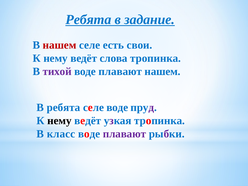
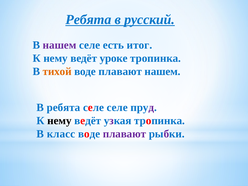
задание: задание -> русский (150, 19)
нашем colour: red -> purple (60, 45)
свои: свои -> итог (139, 45)
слова: слова -> уроке (114, 58)
тихой colour: purple -> orange (57, 71)
селе воде: воде -> селе (117, 107)
